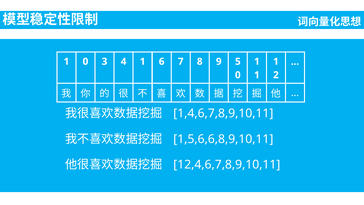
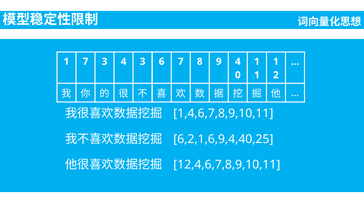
1 0: 0 -> 7 (85, 61)
4 1: 1 -> 3 (143, 61)
9 5: 5 -> 4 (238, 61)
1,5,6,6,8,9,10,11: 1,5,6,6,8,9,10,11 -> 6,2,1,6,9,4,40,25 (223, 139)
